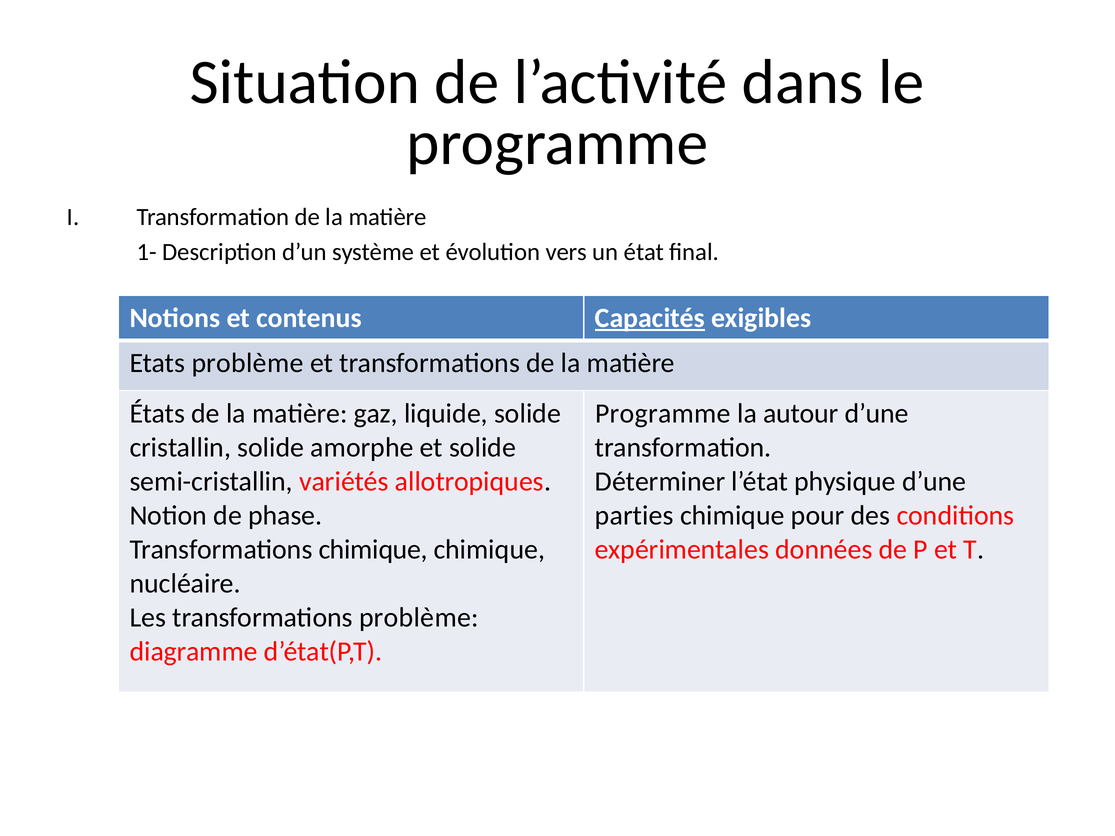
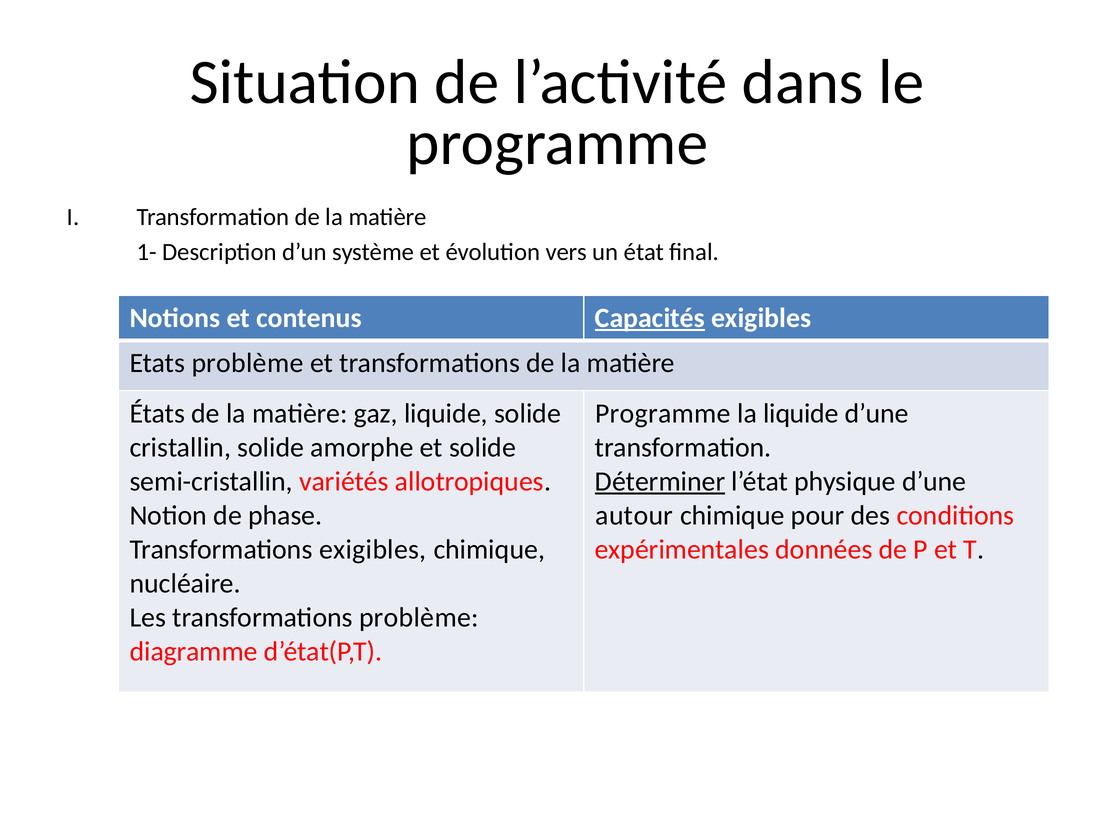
la autour: autour -> liquide (801, 414)
Déterminer underline: none -> present (660, 482)
parties: parties -> autour (634, 516)
Transformations chimique: chimique -> exigibles (373, 550)
